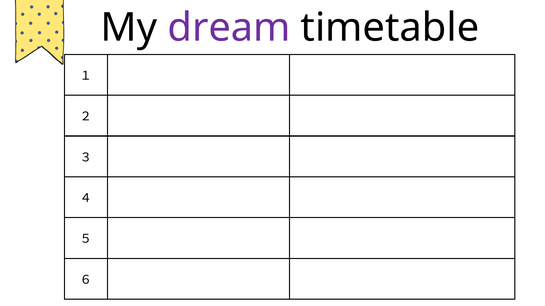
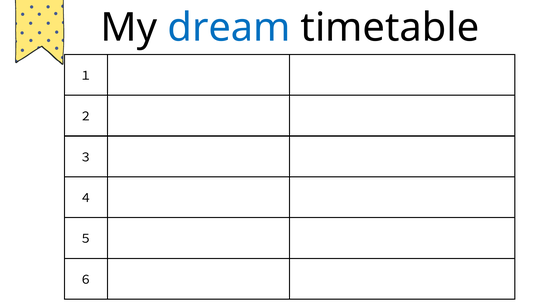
dream colour: purple -> blue (229, 28)
